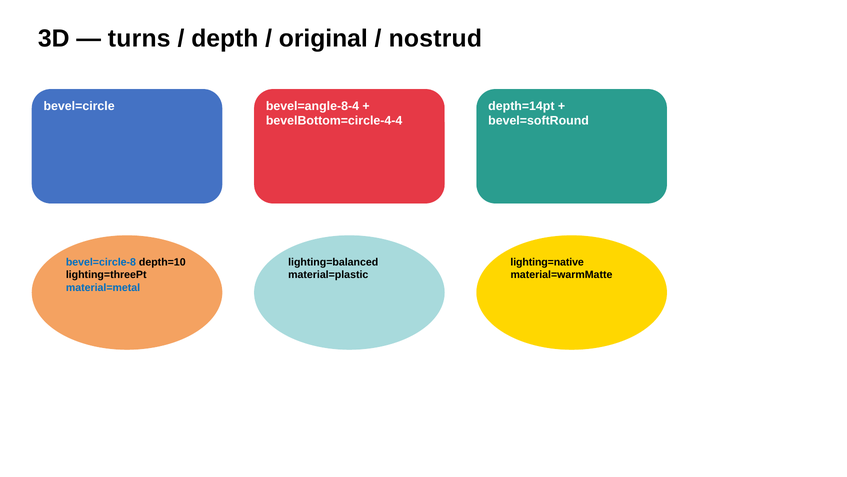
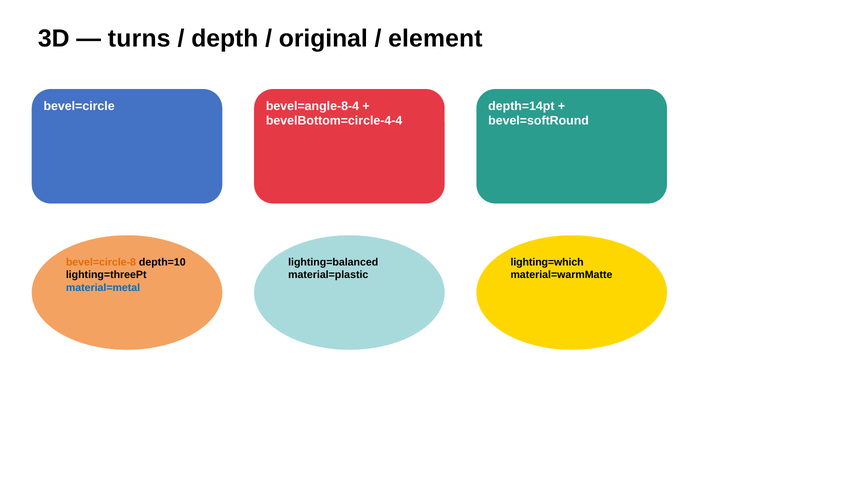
nostrud: nostrud -> element (435, 39)
bevel=circle-8 colour: blue -> orange (101, 262)
lighting=native: lighting=native -> lighting=which (547, 262)
